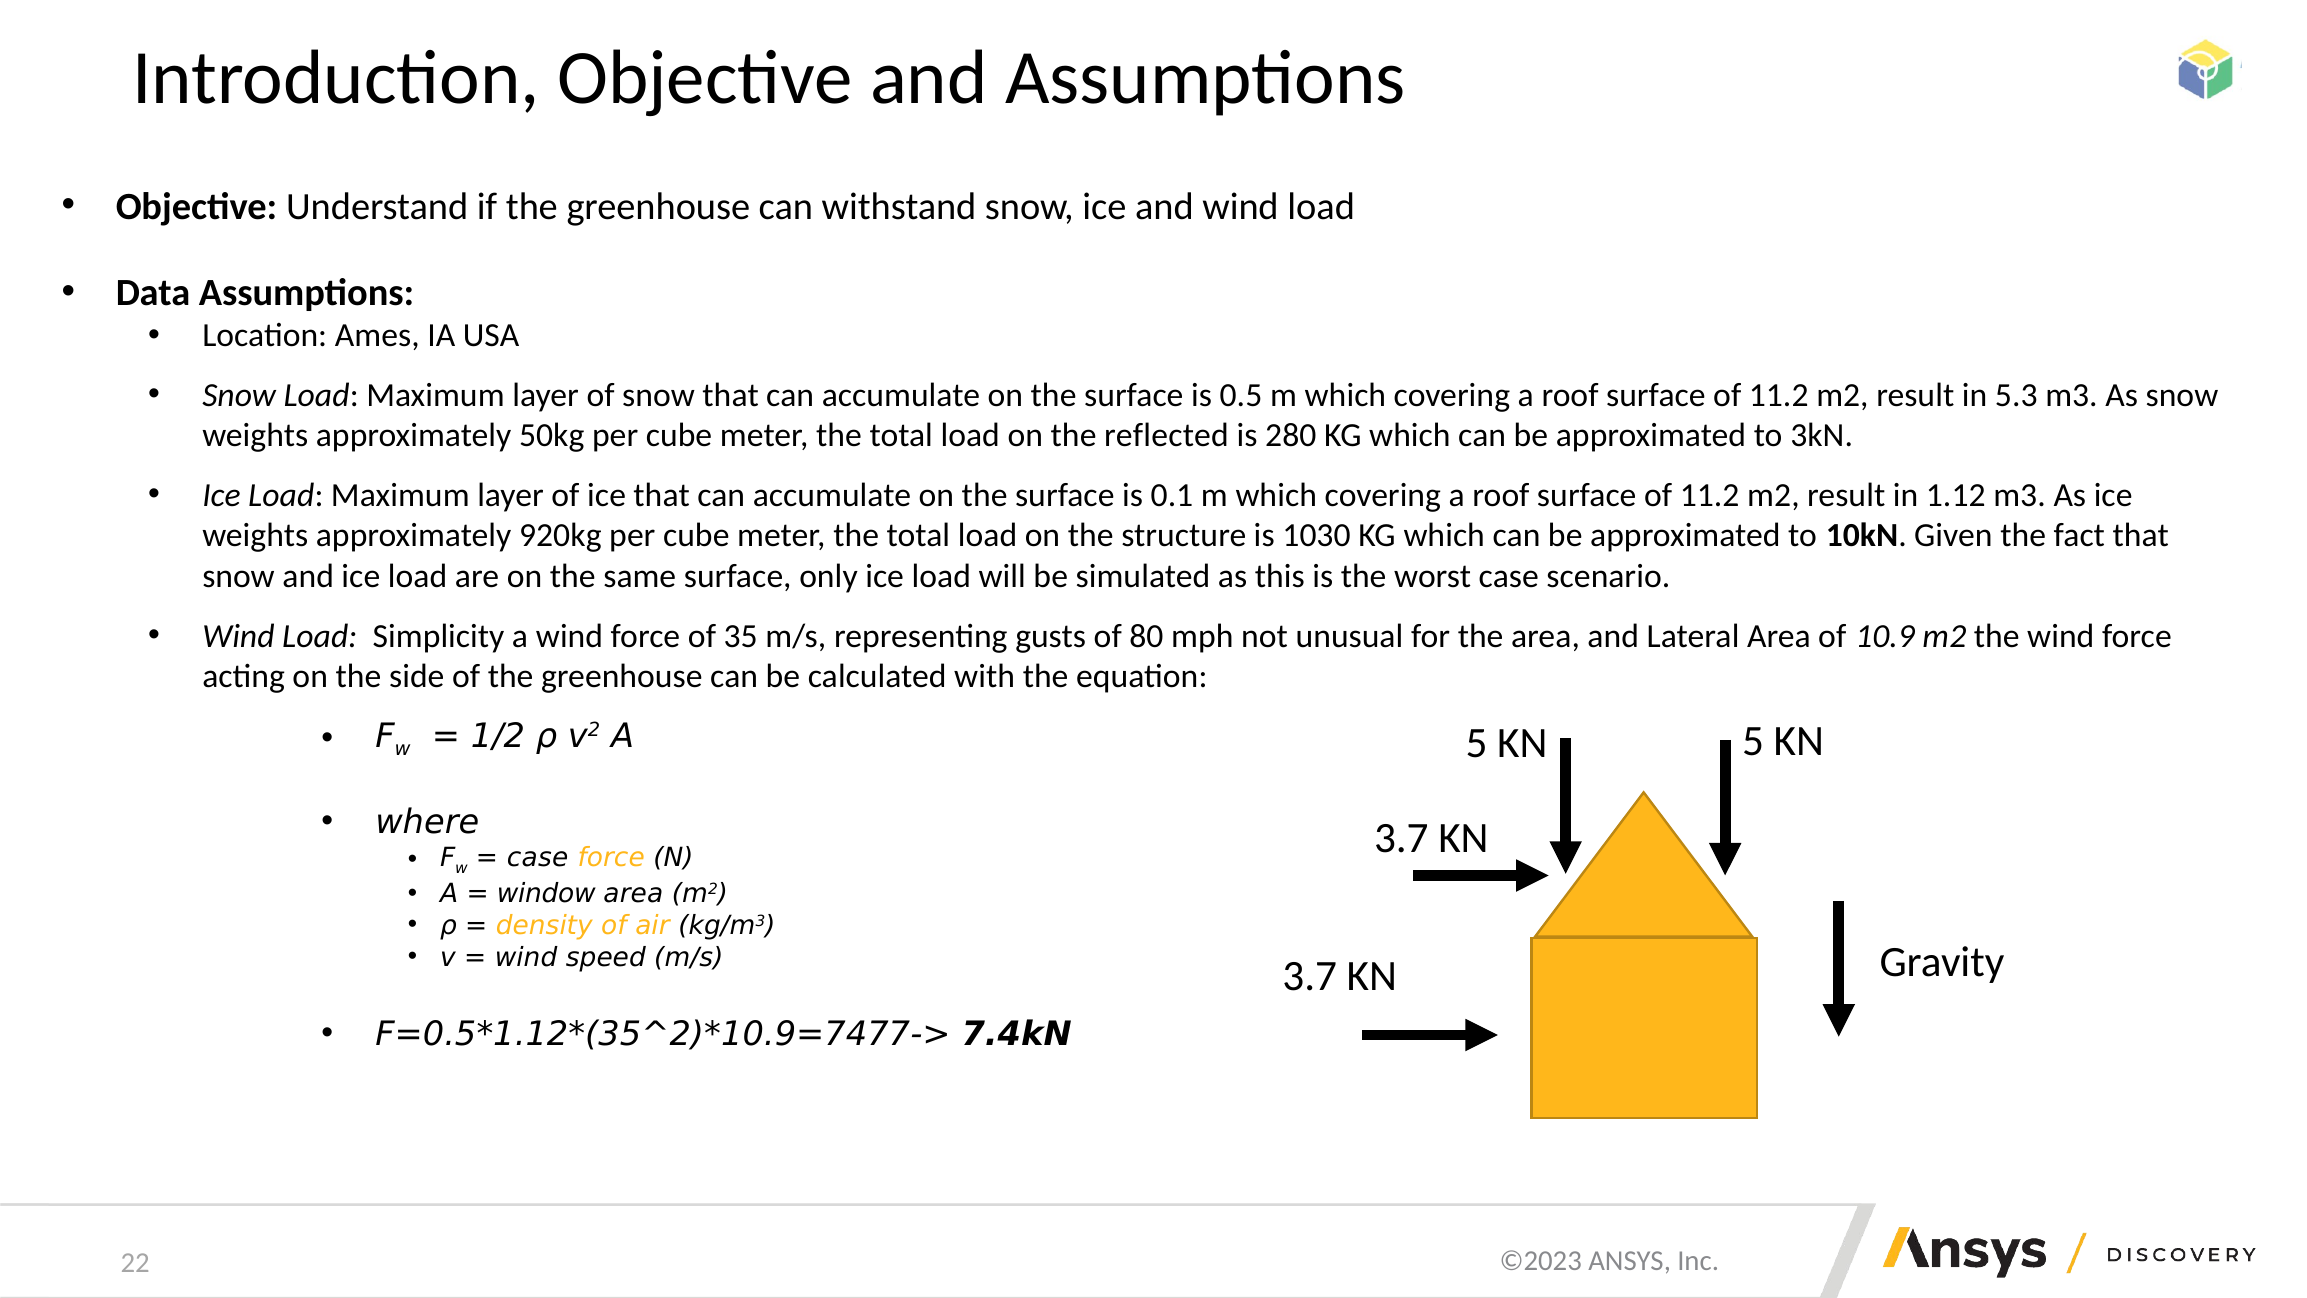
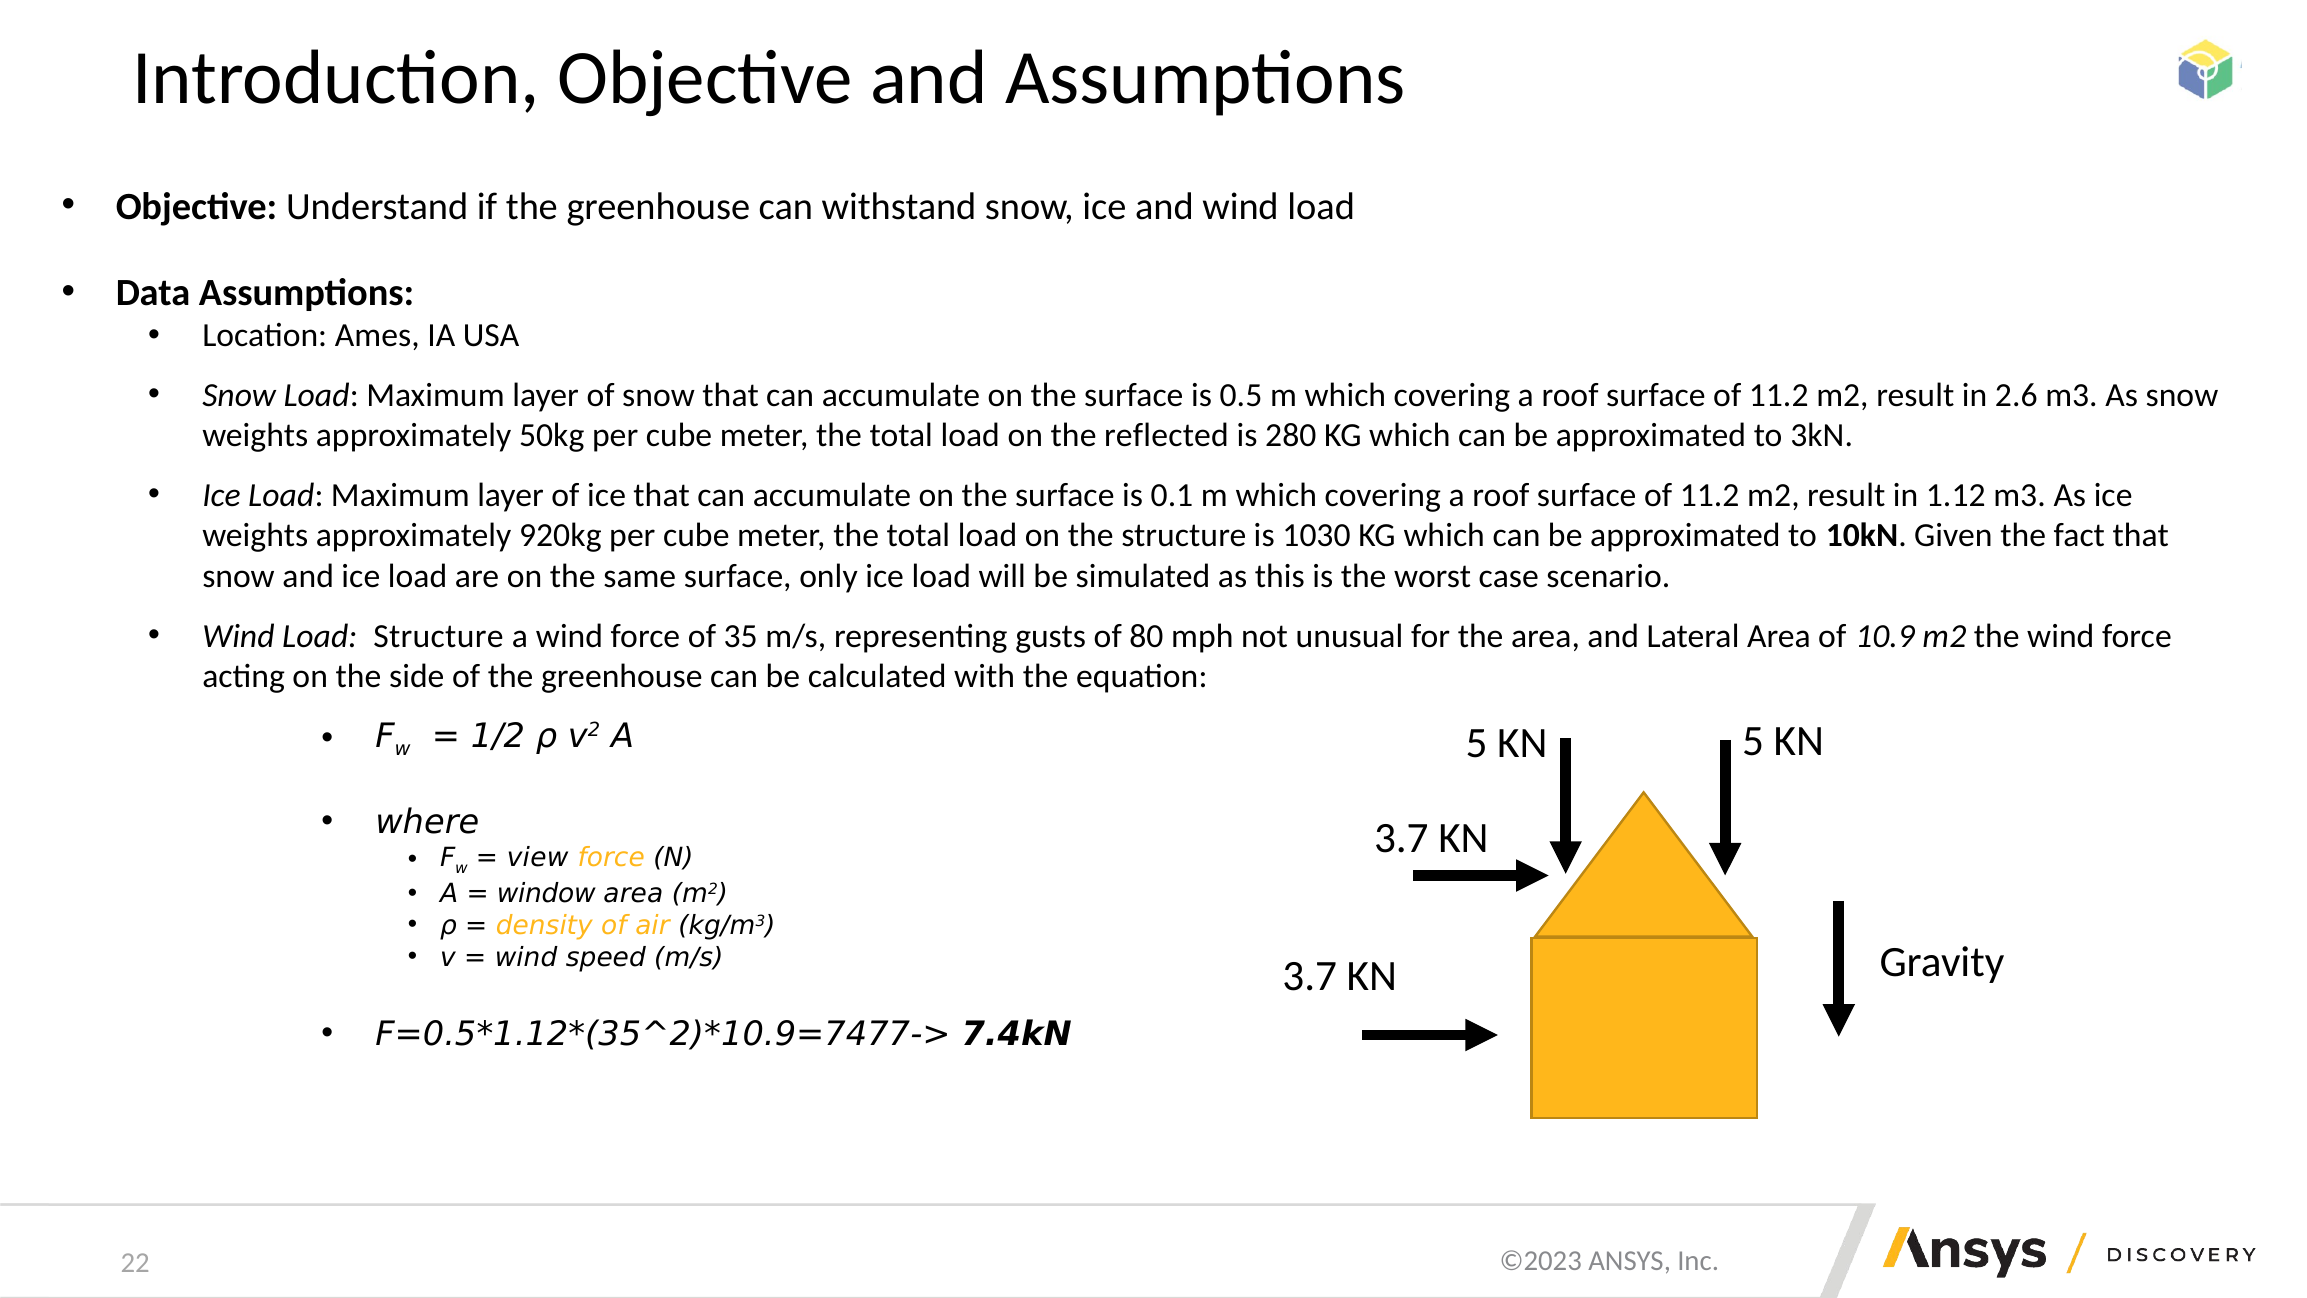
5.3: 5.3 -> 2.6 (2016, 395)
Load Simplicity: Simplicity -> Structure (438, 636)
case: case -> view (538, 858)
